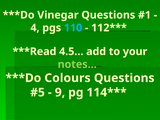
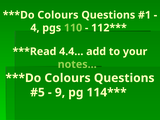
Vinegar: Vinegar -> Colours (58, 15)
110 colour: light blue -> light green (73, 28)
4.5…: 4.5… -> 4.4… (71, 52)
